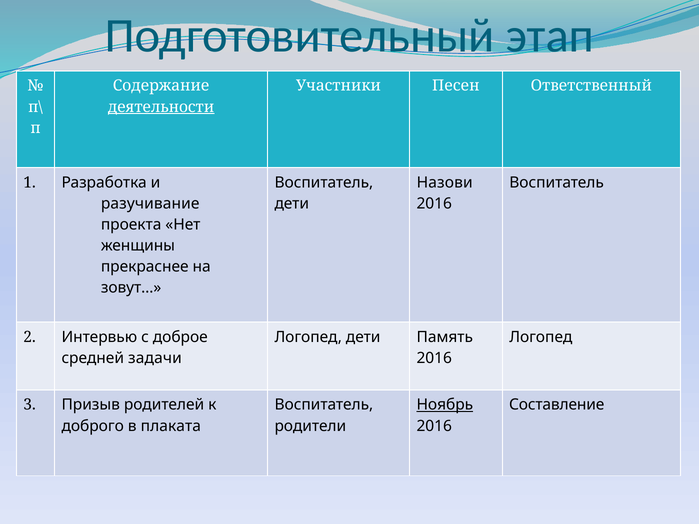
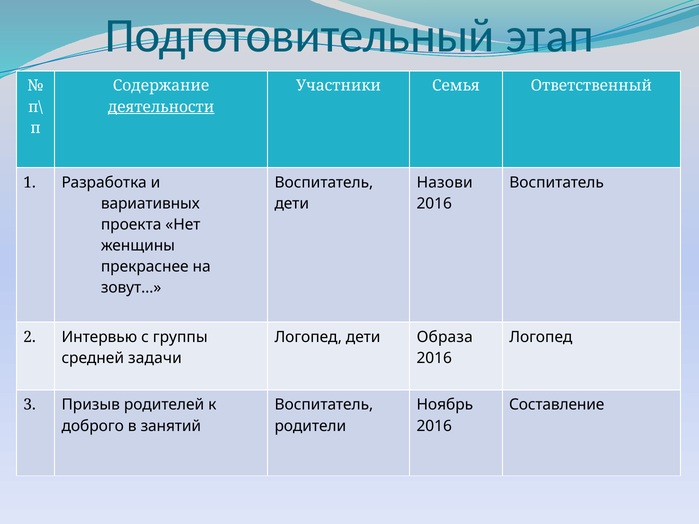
Песен: Песен -> Семья (456, 86)
разучивание: разучивание -> вариативных (150, 204)
доброе: доброе -> группы (180, 337)
Память: Память -> Образа (445, 337)
Ноябрь underline: present -> none (445, 405)
плаката: плаката -> занятий (171, 426)
